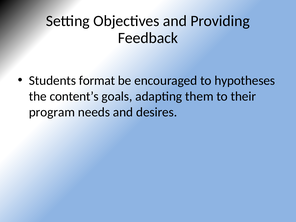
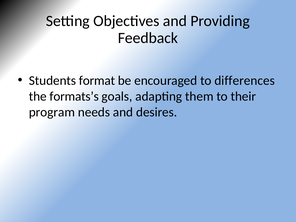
hypotheses: hypotheses -> differences (245, 81)
content’s: content’s -> formats’s (74, 96)
